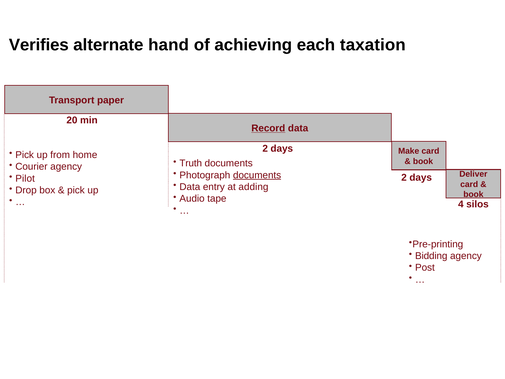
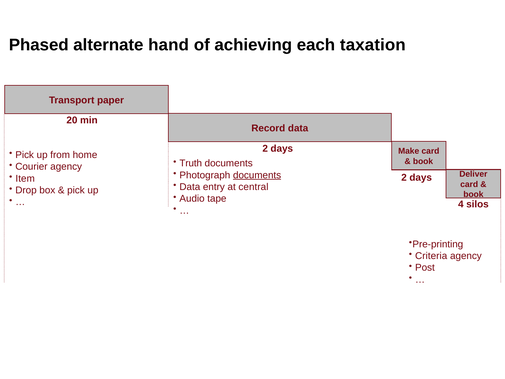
Verifies: Verifies -> Phased (39, 45)
Record underline: present -> none (268, 128)
Pilot: Pilot -> Item (25, 178)
adding: adding -> central (253, 187)
Bidding: Bidding -> Criteria (431, 256)
